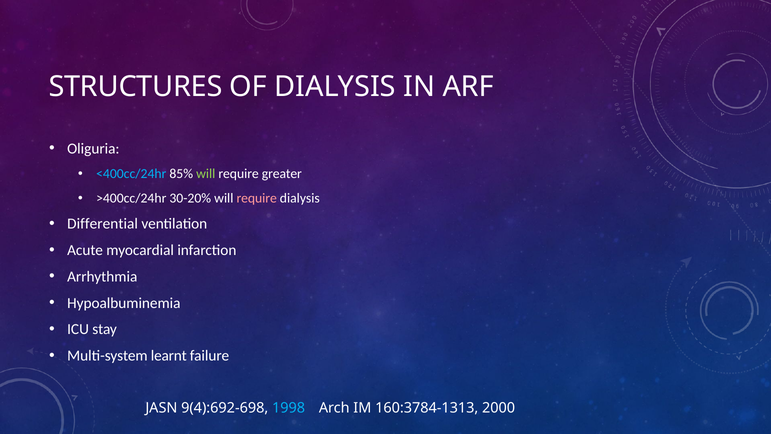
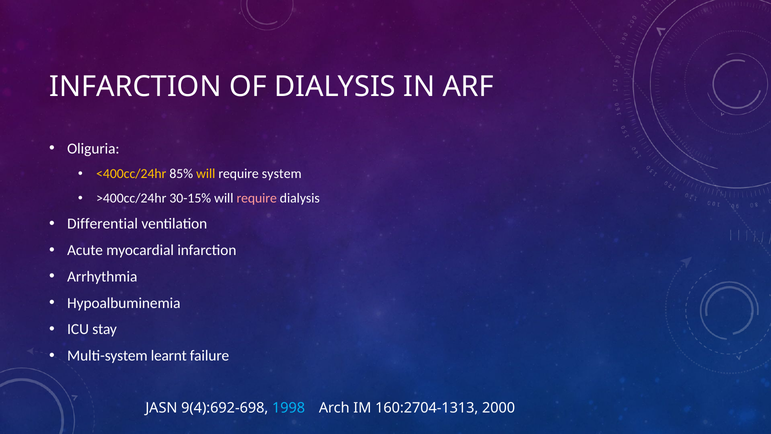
STRUCTURES: STRUCTURES -> INFARCTION (135, 87)
<400cc/24hr colour: light blue -> yellow (131, 174)
will colour: light green -> yellow (206, 174)
greater: greater -> system (282, 174)
30-20%: 30-20% -> 30-15% (190, 198)
160:3784-1313: 160:3784-1313 -> 160:2704-1313 (427, 408)
